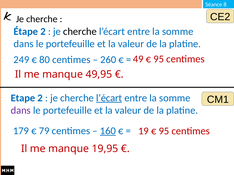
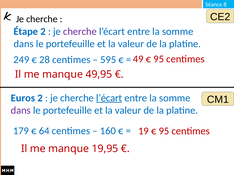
cherche colour: black -> purple (80, 32)
80: 80 -> 28 (45, 60)
260: 260 -> 595 (108, 60)
Etape: Etape -> Euros (23, 98)
79: 79 -> 64 (44, 131)
160 underline: present -> none (108, 131)
